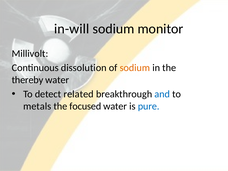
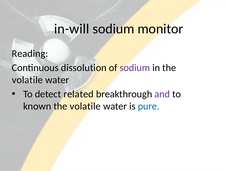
Millivolt: Millivolt -> Reading (30, 54)
sodium colour: orange -> purple (135, 68)
thereby: thereby -> volatile (27, 80)
and colour: blue -> purple (162, 94)
metals: metals -> known (37, 106)
focused: focused -> volatile (85, 106)
